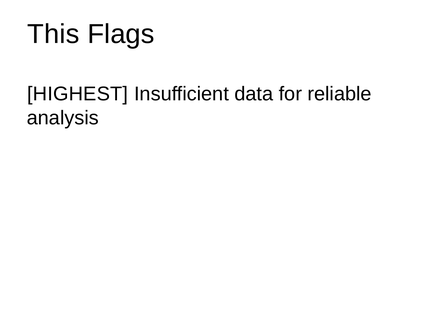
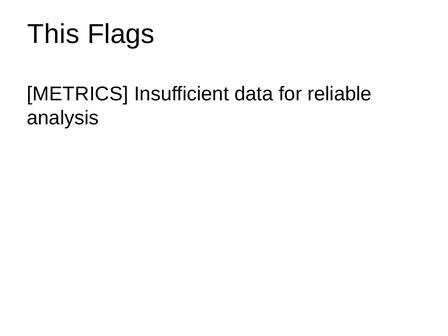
HIGHEST: HIGHEST -> METRICS (78, 94)
